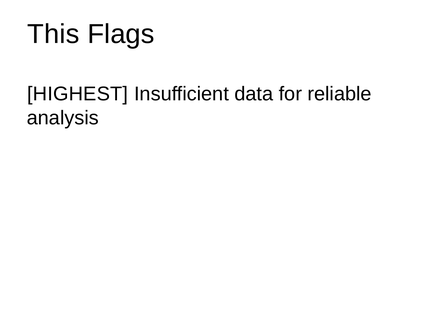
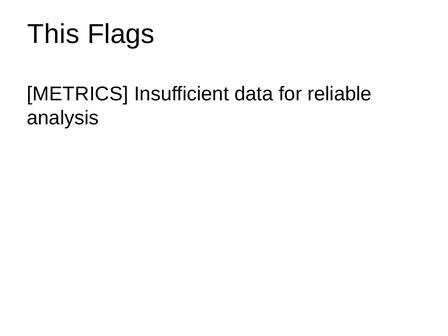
HIGHEST: HIGHEST -> METRICS (78, 94)
